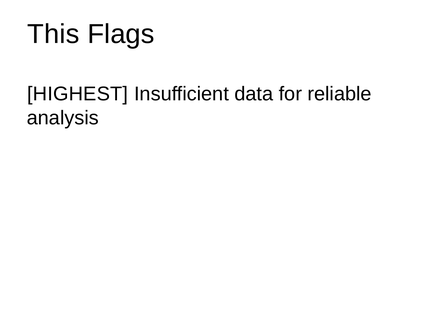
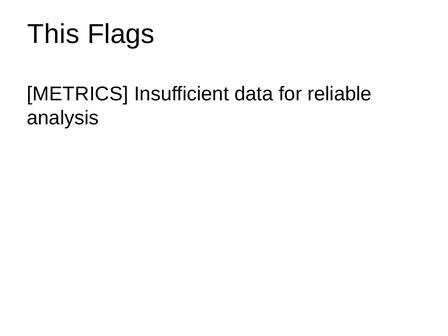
HIGHEST: HIGHEST -> METRICS (78, 94)
